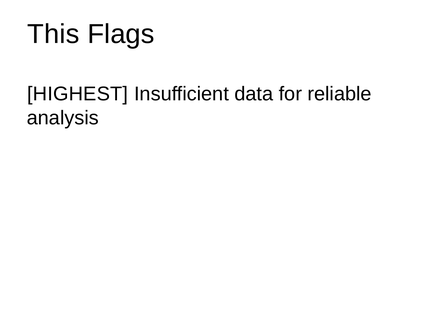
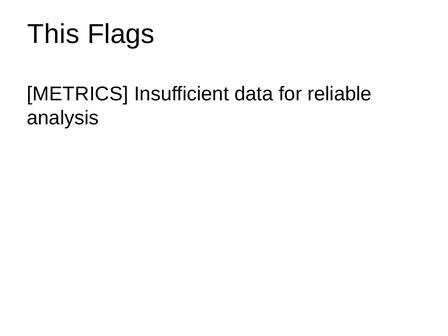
HIGHEST: HIGHEST -> METRICS (78, 94)
